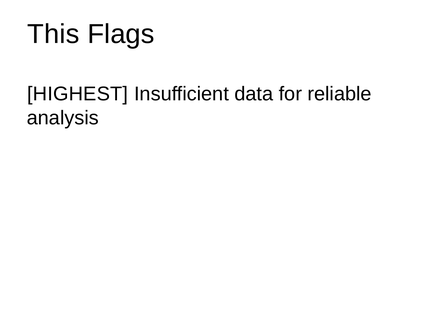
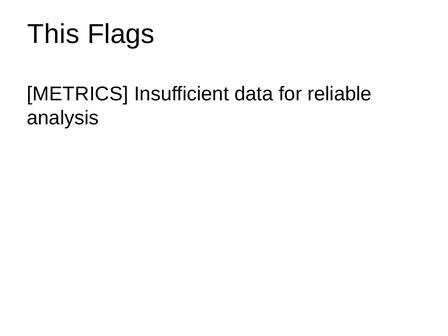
HIGHEST: HIGHEST -> METRICS (78, 94)
